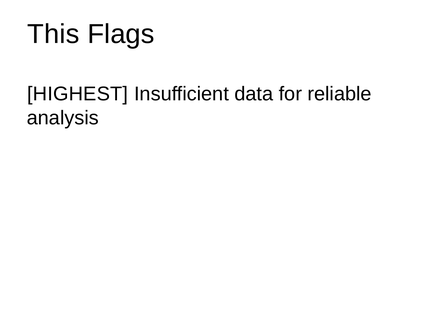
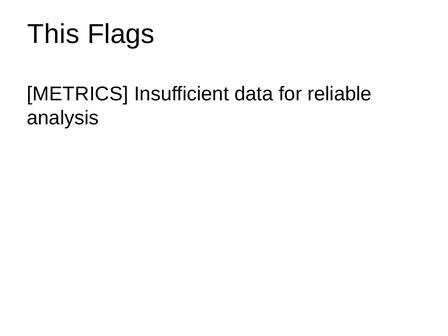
HIGHEST: HIGHEST -> METRICS (78, 94)
